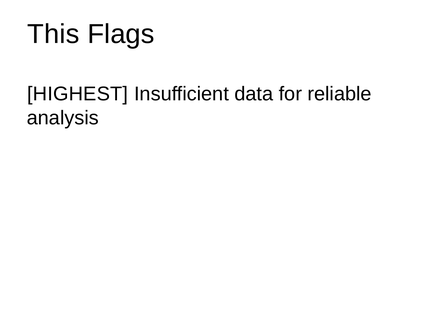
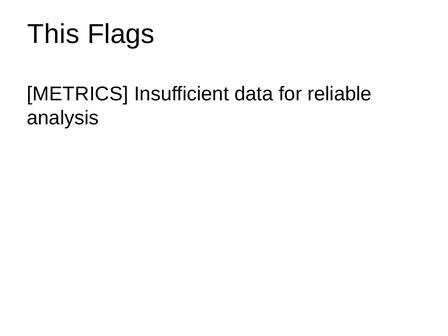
HIGHEST: HIGHEST -> METRICS (78, 94)
